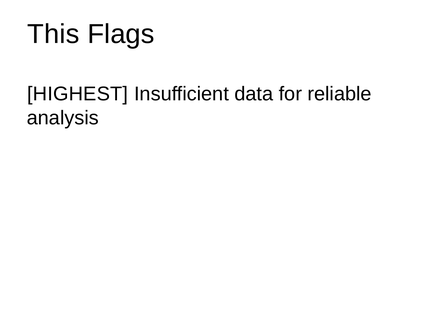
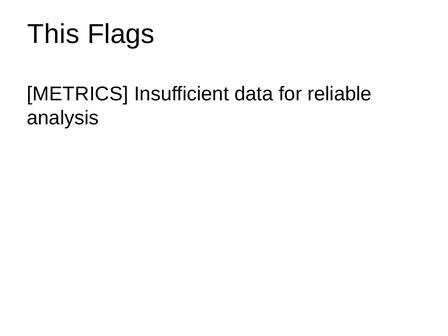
HIGHEST: HIGHEST -> METRICS (78, 94)
